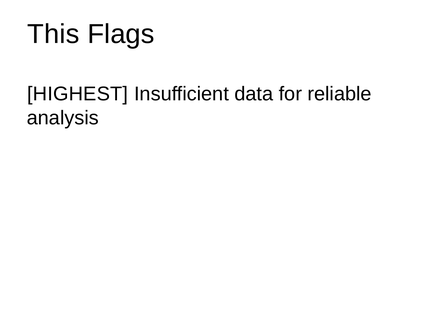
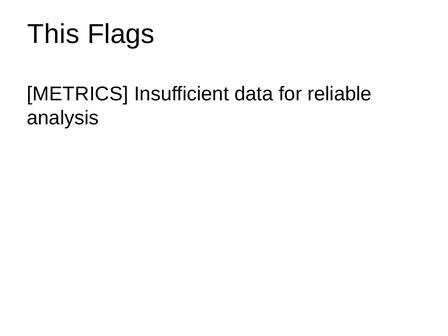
HIGHEST: HIGHEST -> METRICS (78, 94)
